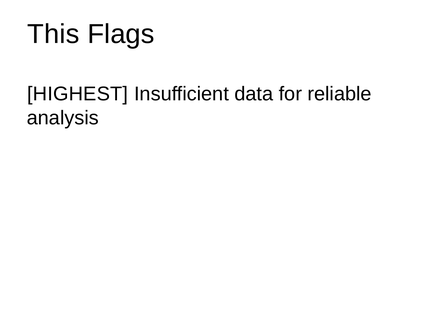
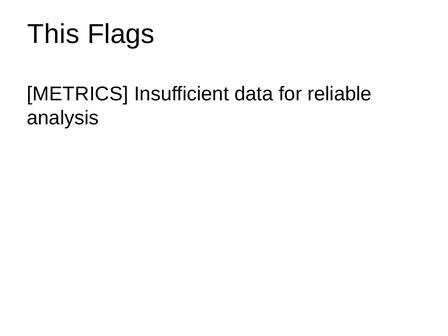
HIGHEST: HIGHEST -> METRICS (78, 94)
